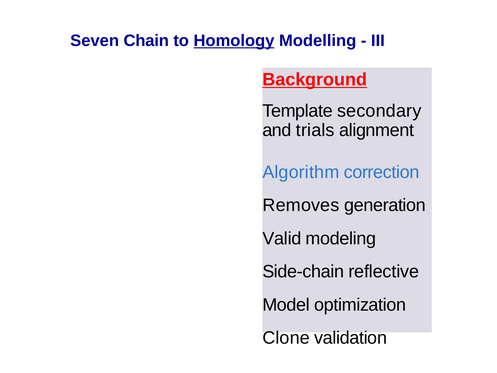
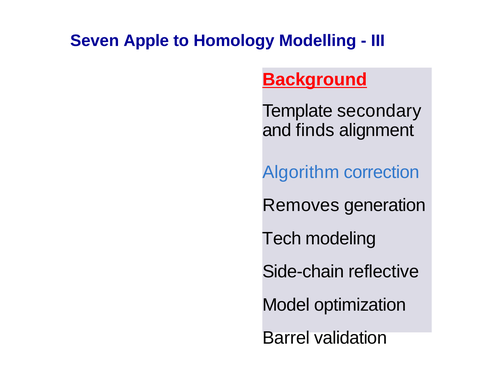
Chain: Chain -> Apple (146, 41)
Homology underline: present -> none (234, 41)
trials: trials -> finds (315, 130)
Valid: Valid -> Tech (282, 238)
Clone: Clone -> Barrel (286, 338)
